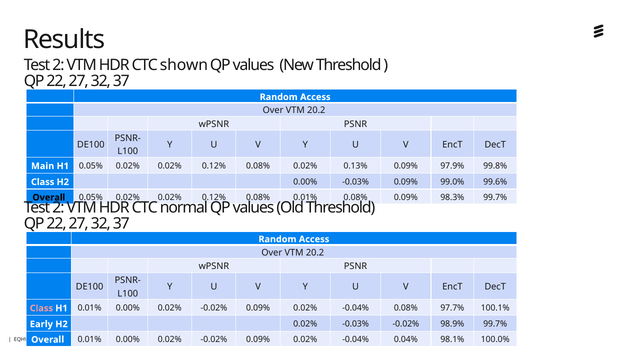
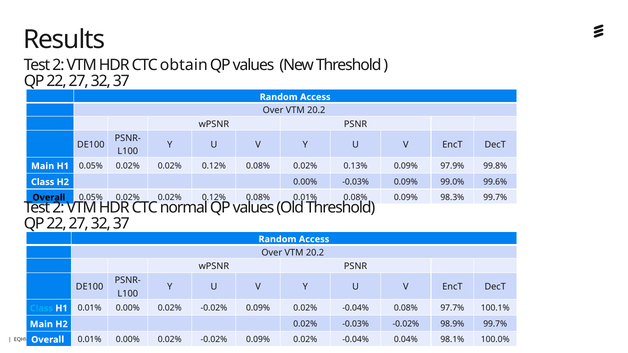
shown: shown -> obtain (184, 65)
Class colour: pink -> light blue (41, 308)
Early: Early -> Main (41, 324)
